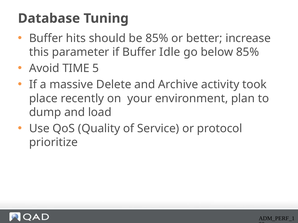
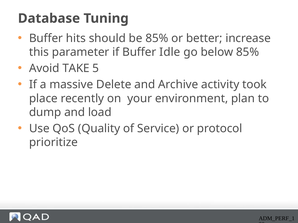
TIME: TIME -> TAKE (76, 68)
